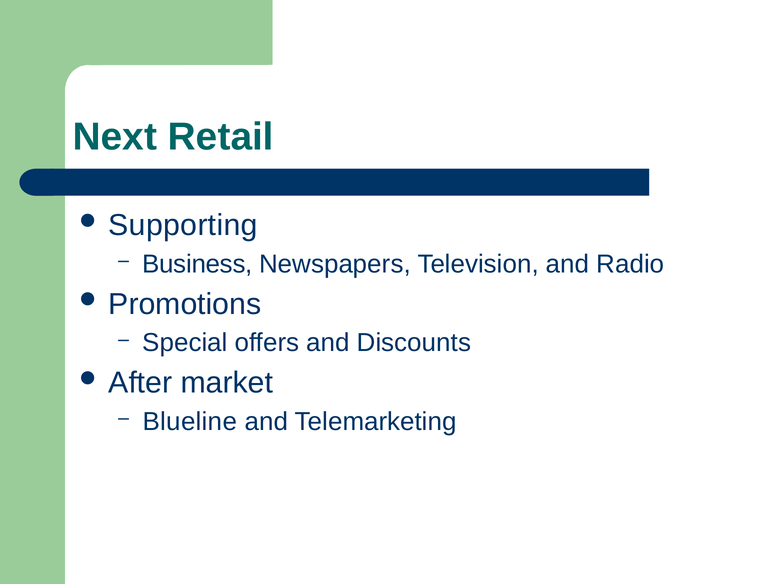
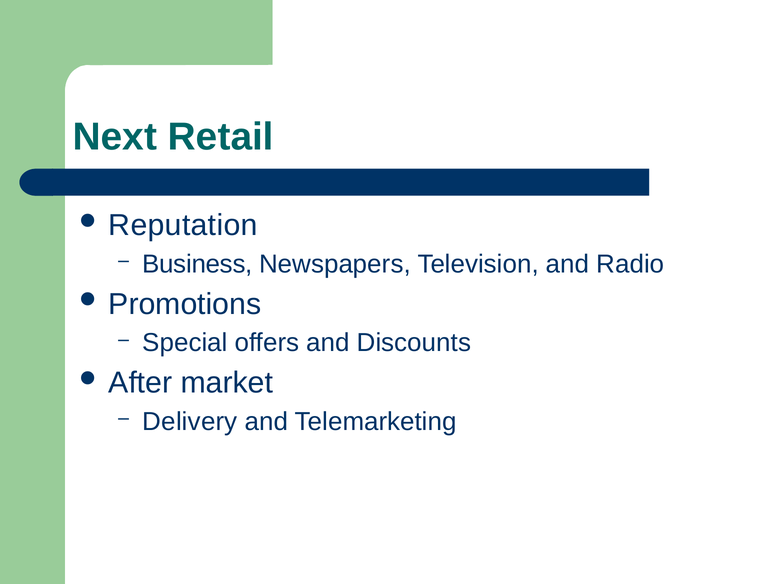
Supporting: Supporting -> Reputation (183, 225)
Blueline: Blueline -> Delivery (190, 422)
